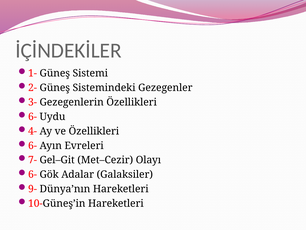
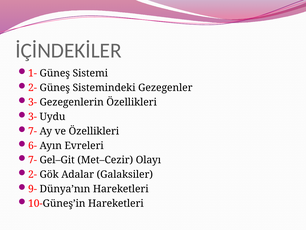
6-: 6- -> 3- (33, 116)
4-: 4- -> 7- (33, 131)
6-: 6- -> 2- (33, 174)
